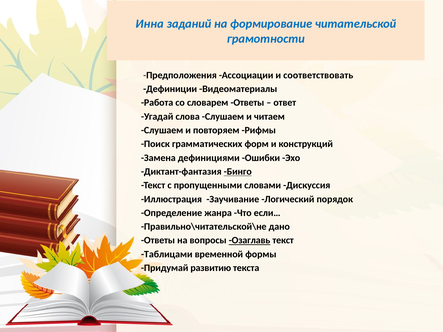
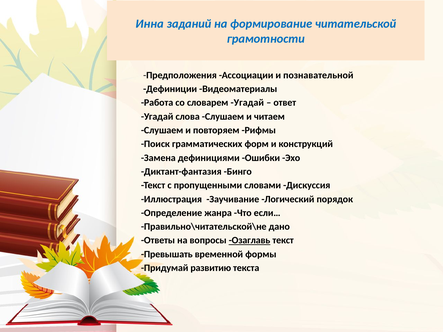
соответствовать: соответствовать -> познавательной (318, 75)
словарем Ответы: Ответы -> Угадай (247, 103)
Бинго underline: present -> none (238, 172)
Таблицами: Таблицами -> Превышать (167, 254)
